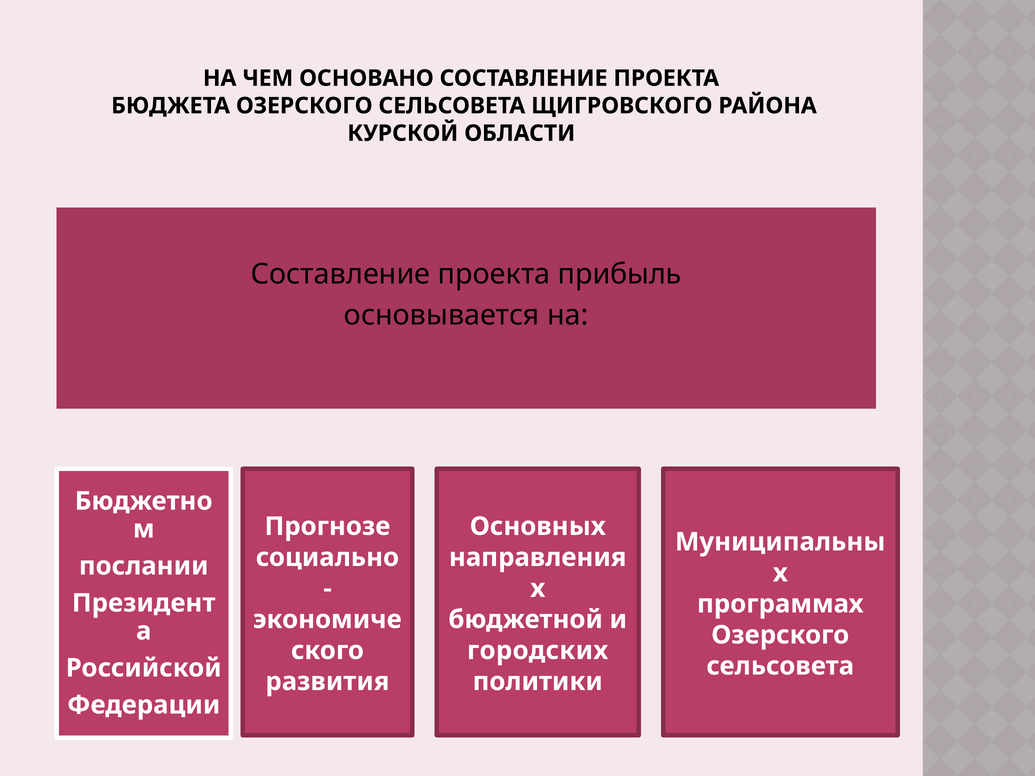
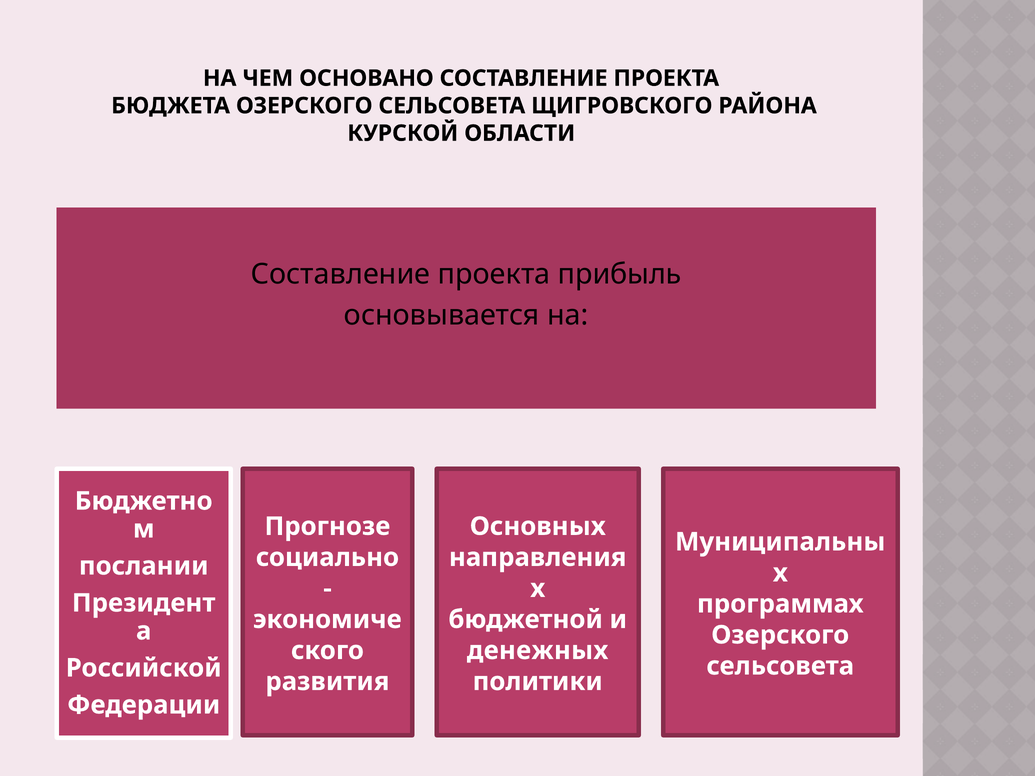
городских: городских -> денежных (538, 651)
